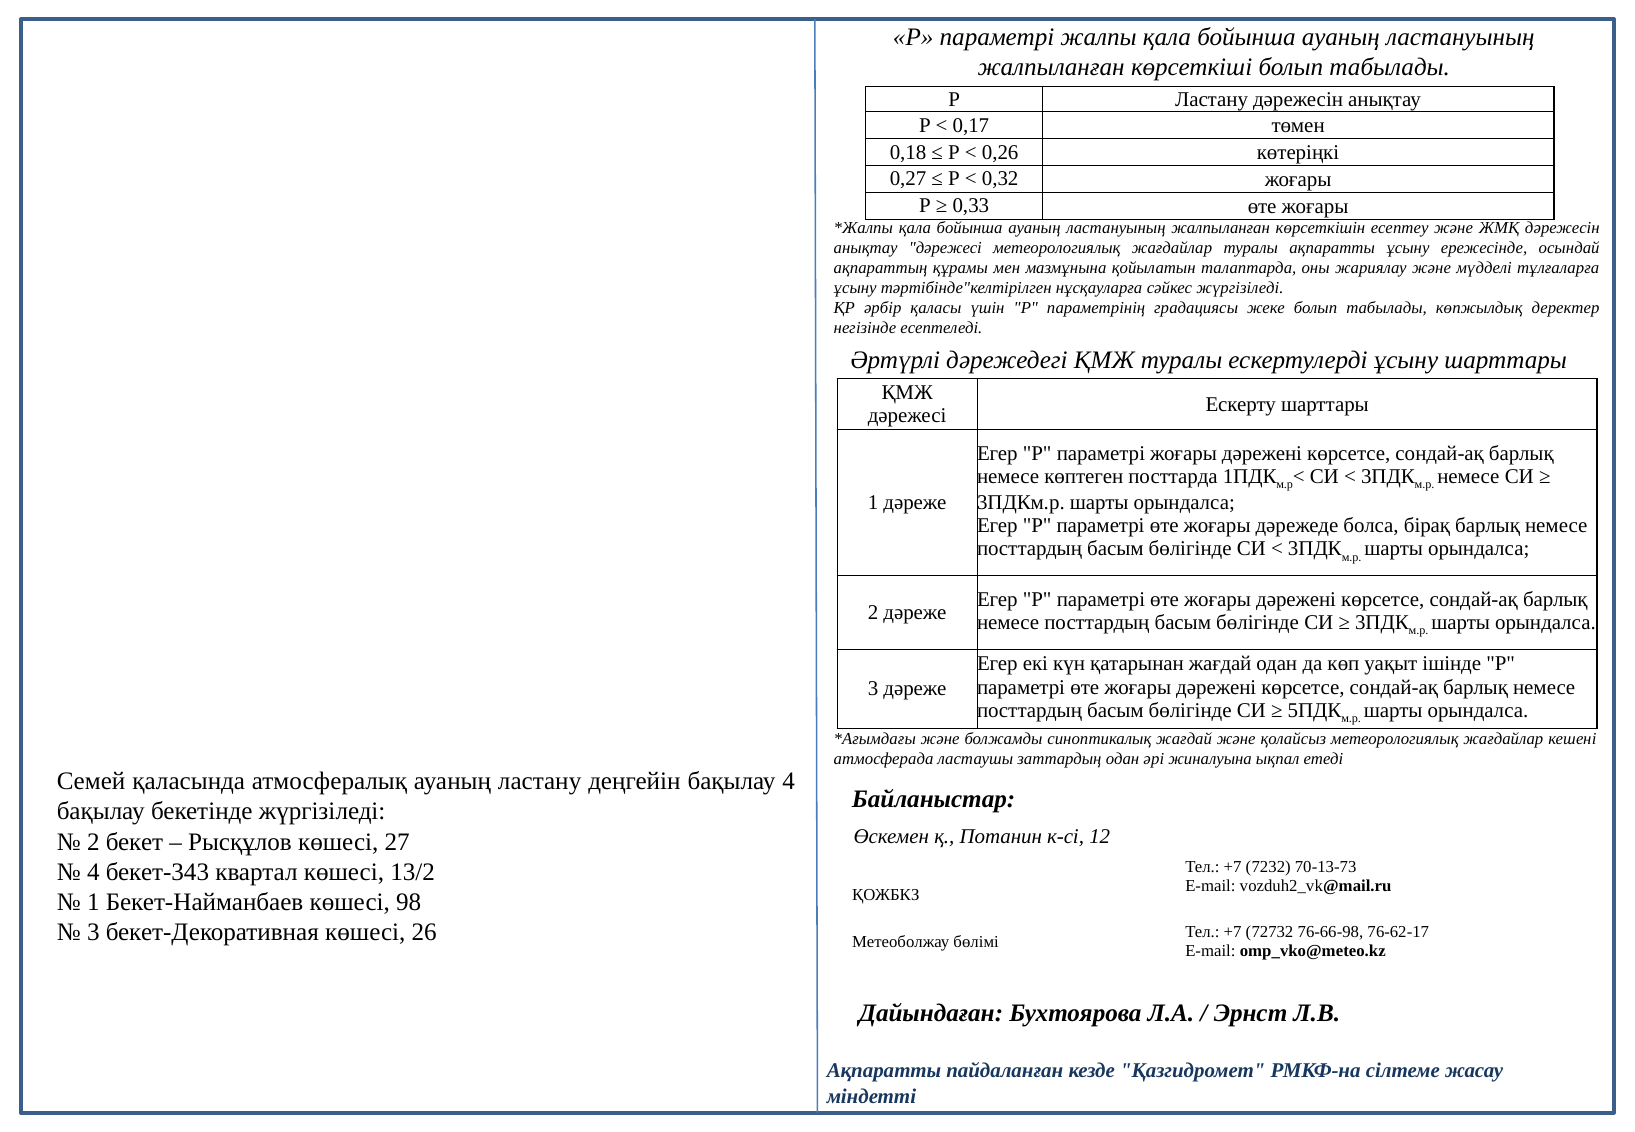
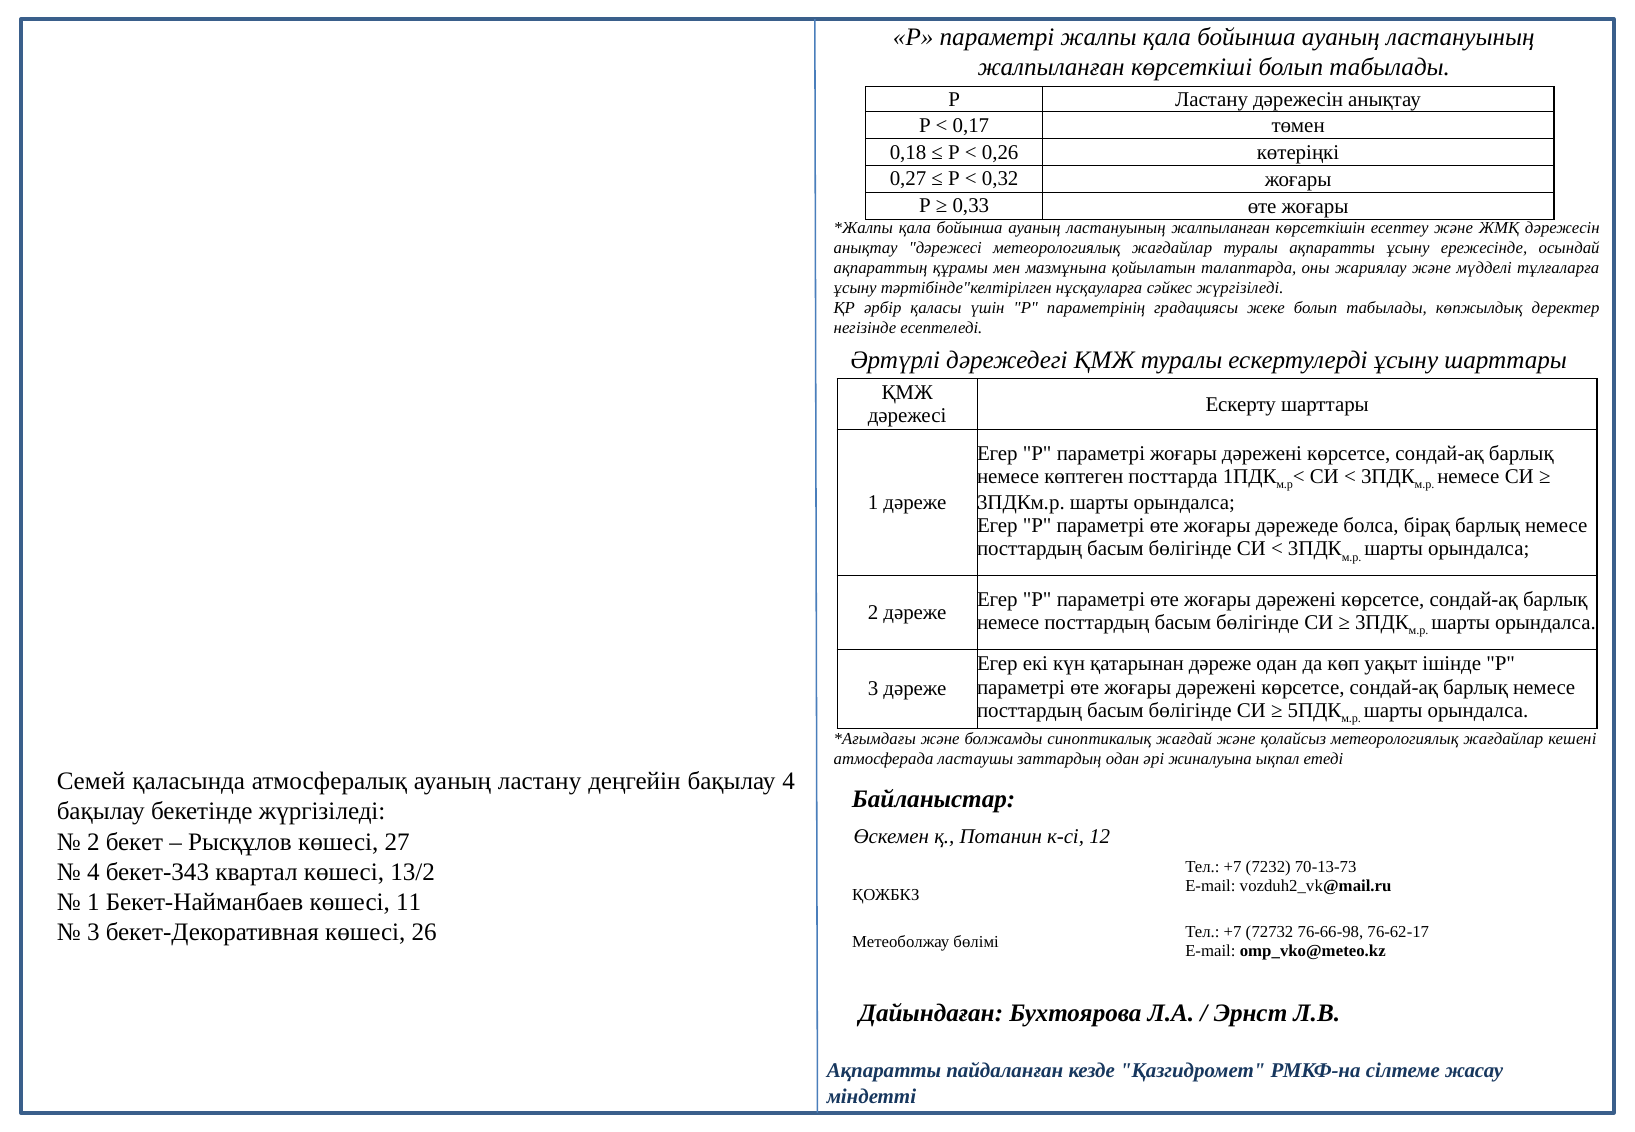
қатарынан жағдай: жағдай -> дәреже (1220, 664)
98: 98 -> 11 (409, 902)
